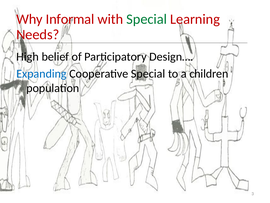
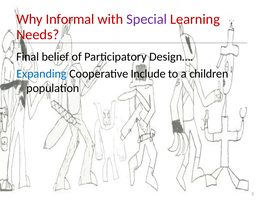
Special colour: green -> purple (147, 19)
High: High -> Final (28, 57)
Cooperative Special: Special -> Include (148, 73)
